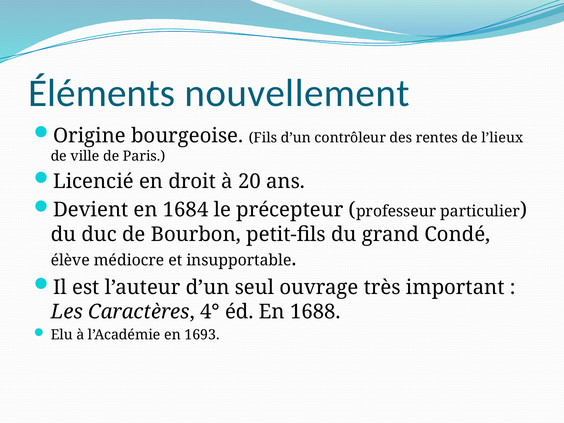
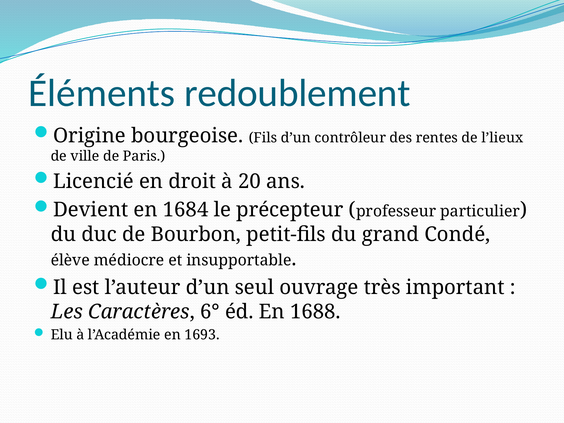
nouvellement: nouvellement -> redoublement (297, 93)
4°: 4° -> 6° (210, 312)
